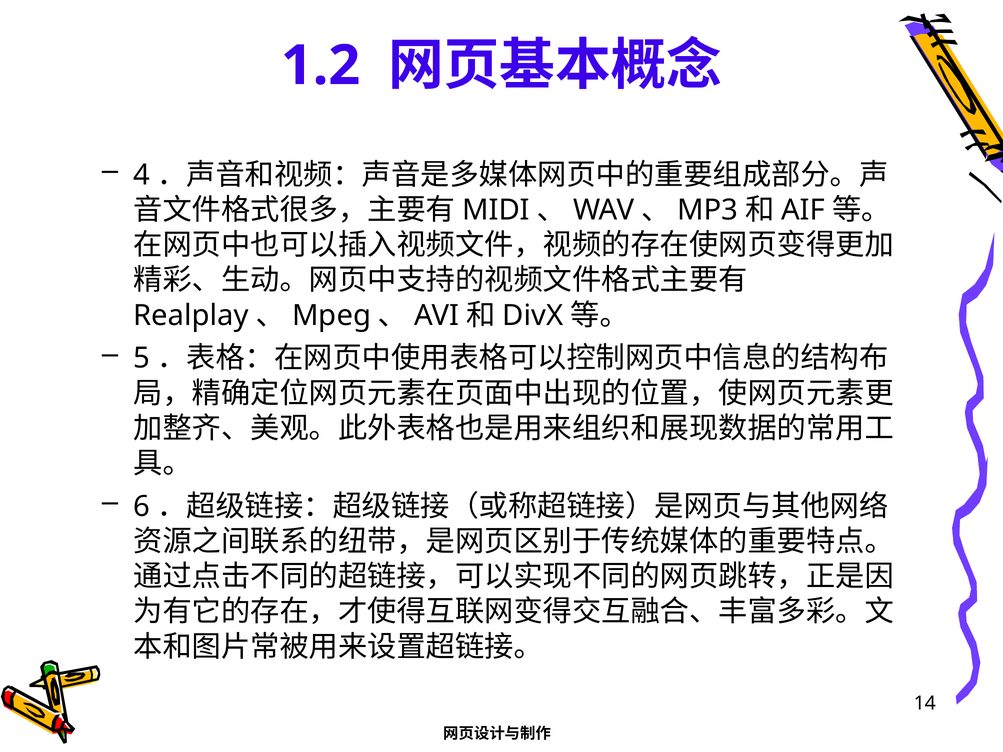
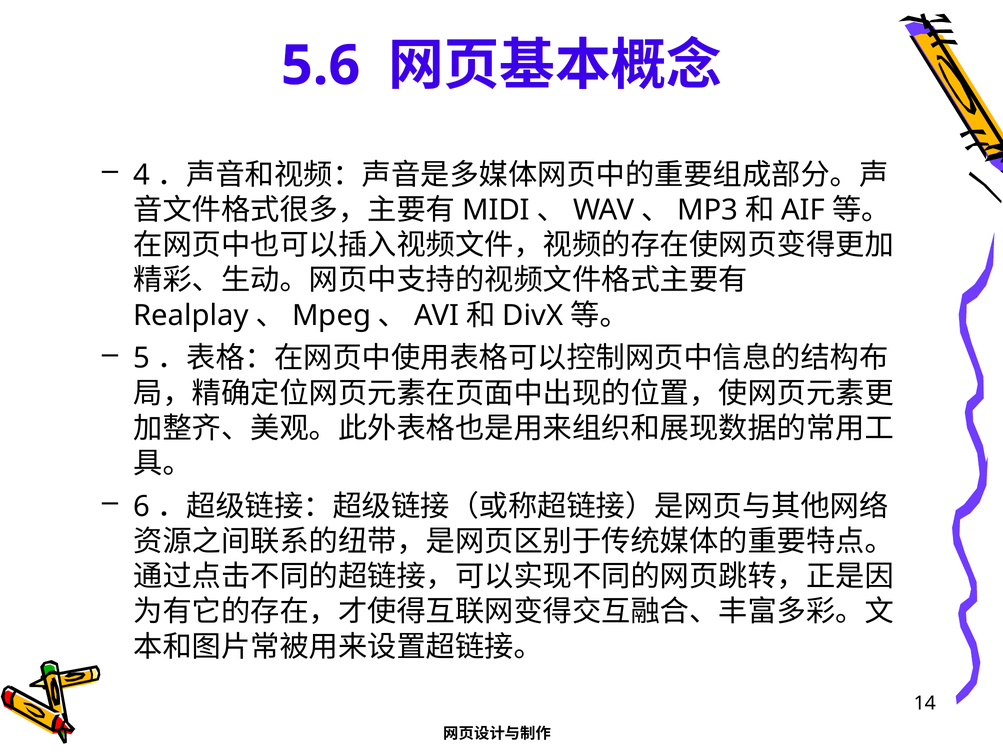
1.2: 1.2 -> 5.6 (321, 66)
